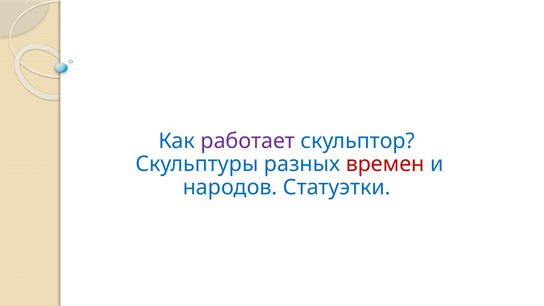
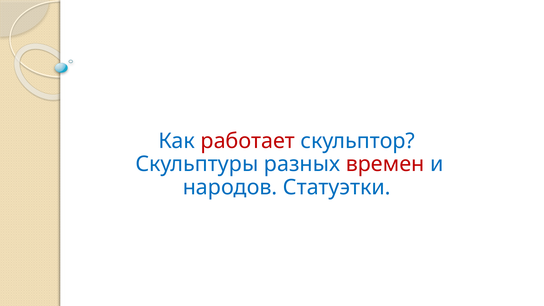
работает colour: purple -> red (248, 141)
